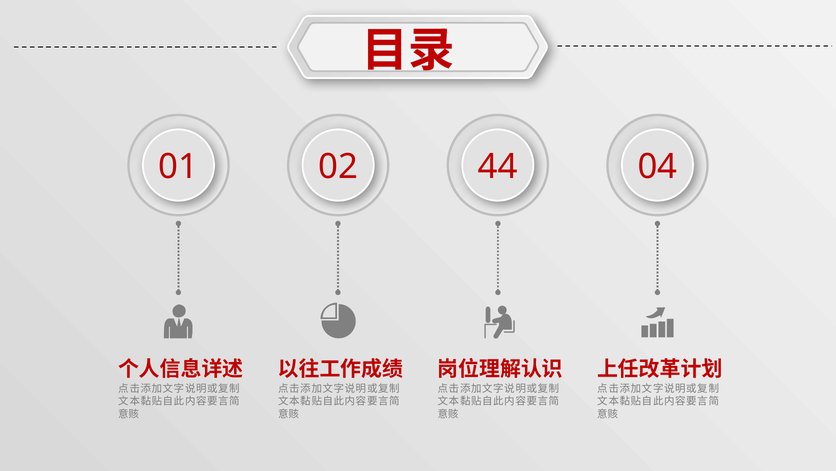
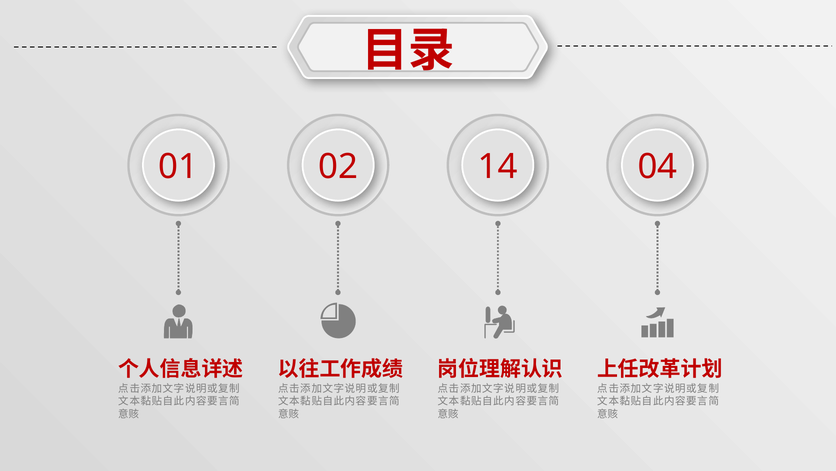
44: 44 -> 14 (498, 167)
